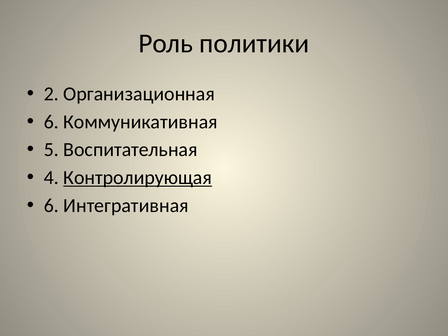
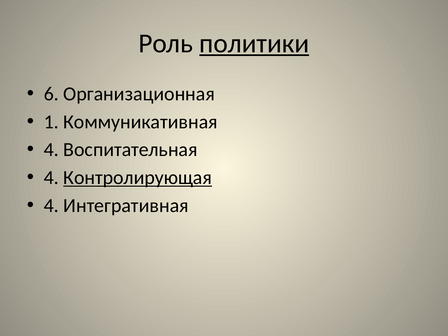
политики underline: none -> present (254, 43)
2: 2 -> 6 (51, 94)
6: 6 -> 1 (51, 122)
5: 5 -> 4 (51, 150)
6: 6 -> 4 (51, 206)
